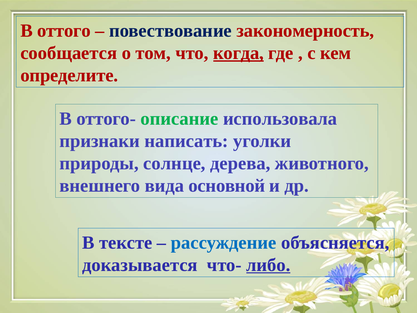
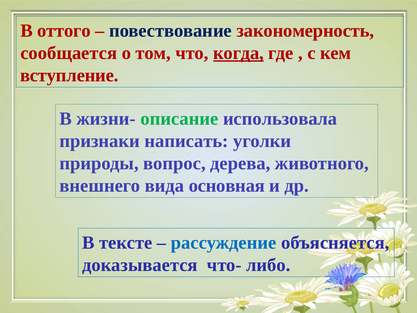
определите: определите -> вступление (69, 75)
оттого-: оттого- -> жизни- (106, 119)
солнце: солнце -> вопрос (174, 163)
основной: основной -> основная (227, 185)
либо underline: present -> none (268, 265)
